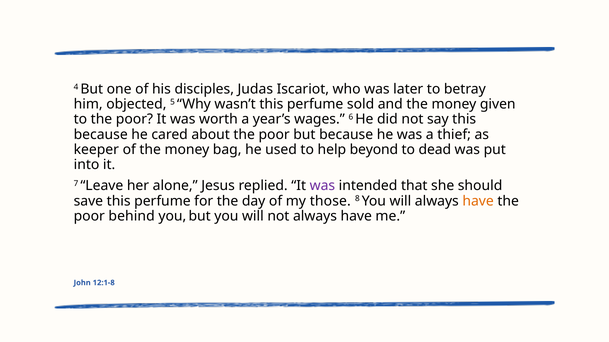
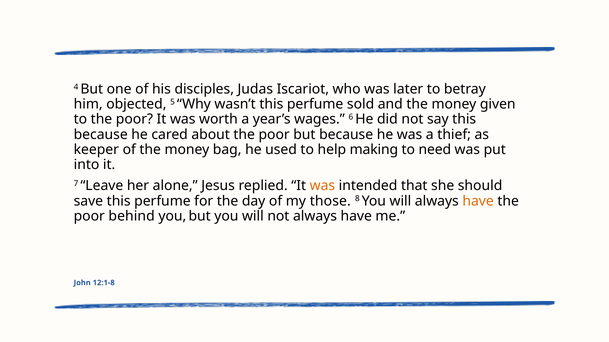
beyond: beyond -> making (374, 150)
dead: dead -> need (435, 150)
was colour: purple -> orange (322, 186)
